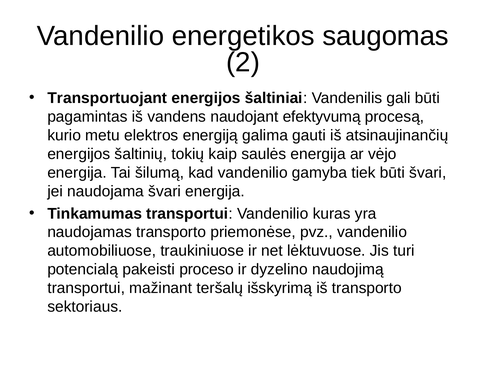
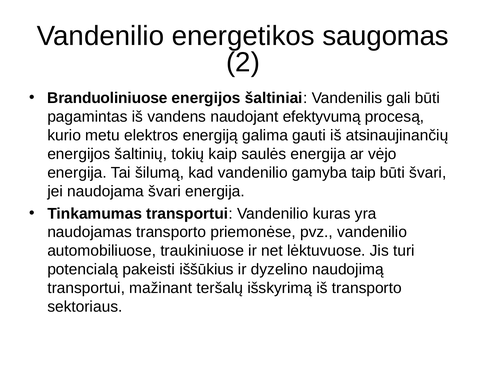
Transportuojant: Transportuojant -> Branduoliniuose (107, 98)
tiek: tiek -> taip (364, 172)
proceso: proceso -> iššūkius (207, 269)
